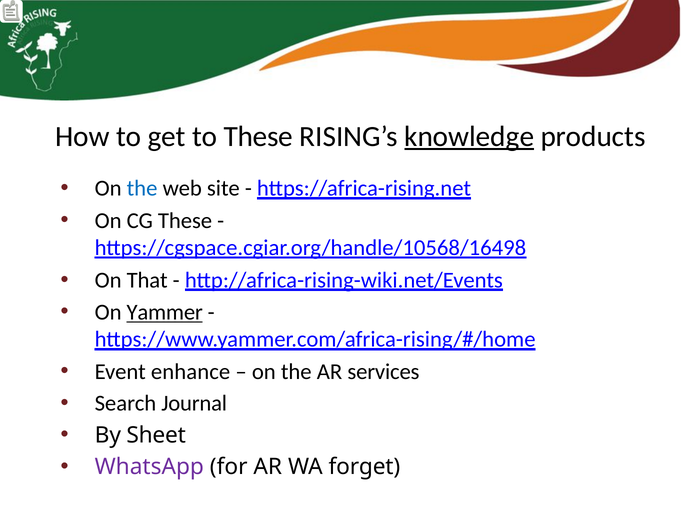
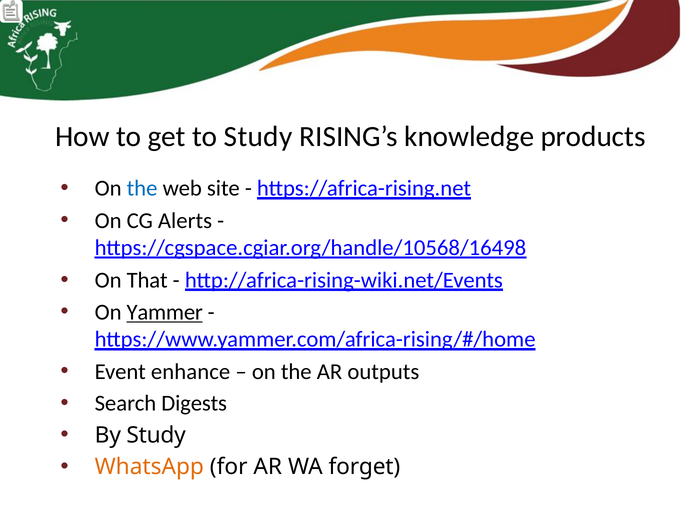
to These: These -> Study (258, 137)
knowledge underline: present -> none (469, 137)
CG These: These -> Alerts (185, 221)
services: services -> outputs (383, 372)
Journal: Journal -> Digests (194, 404)
By Sheet: Sheet -> Study (156, 436)
WhatsApp colour: purple -> orange (149, 467)
